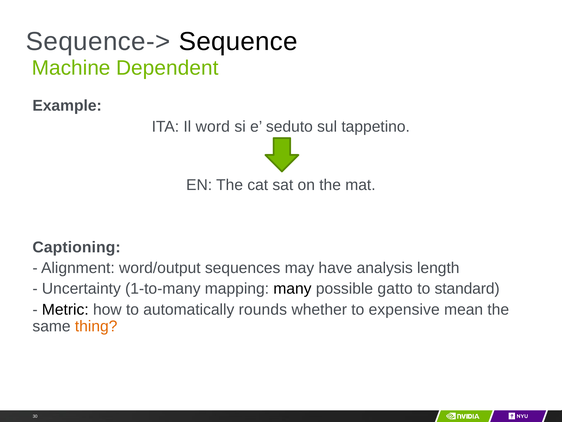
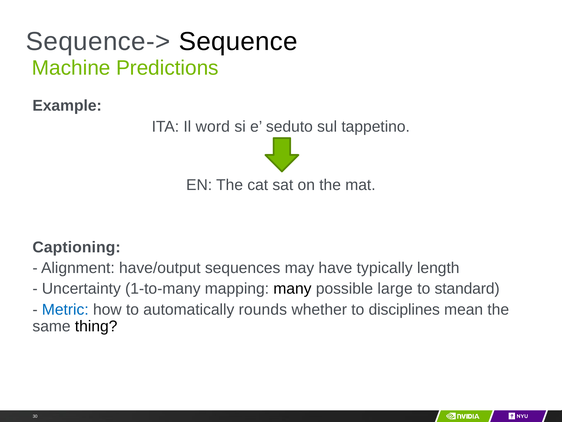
Dependent: Dependent -> Predictions (167, 68)
word/output: word/output -> have/output (160, 268)
analysis: analysis -> typically (385, 268)
gatto: gatto -> large (395, 288)
Metric colour: black -> blue (65, 309)
expensive: expensive -> disciplines (404, 309)
thing colour: orange -> black (96, 326)
